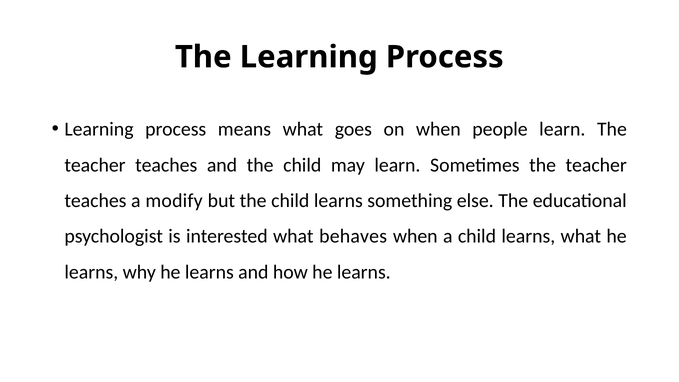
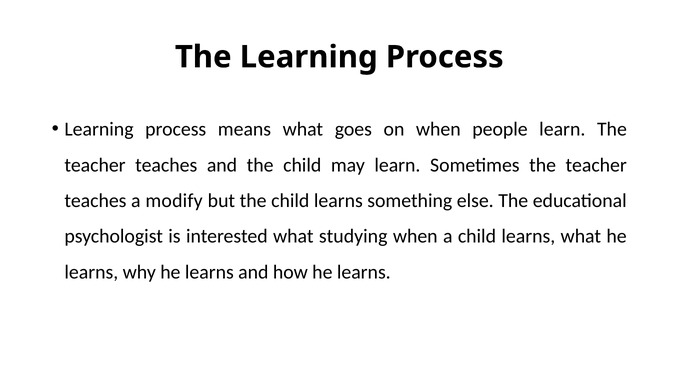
behaves: behaves -> studying (353, 236)
